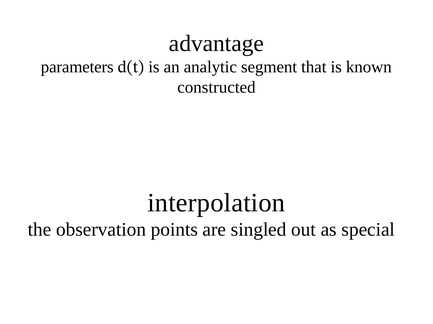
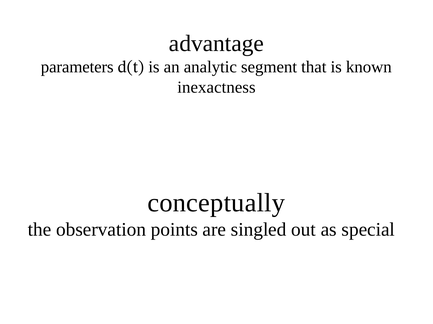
constructed: constructed -> inexactness (216, 87)
interpolation: interpolation -> conceptually (216, 203)
